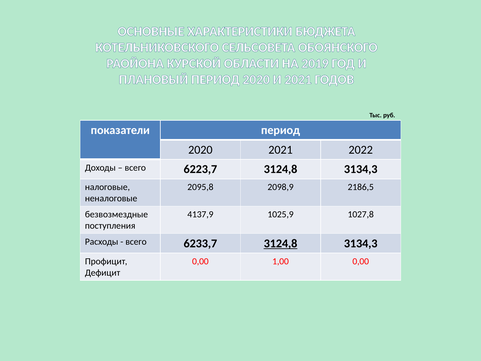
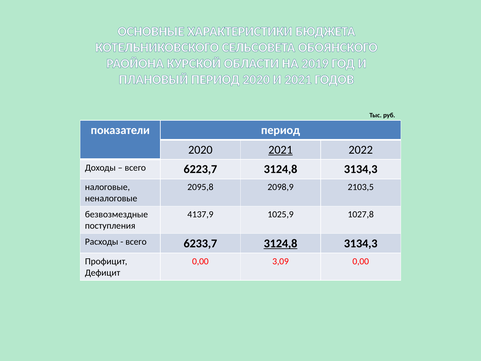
2021 underline: none -> present (281, 150)
2186,5: 2186,5 -> 2103,5 (361, 187)
1,00: 1,00 -> 3,09 (281, 261)
